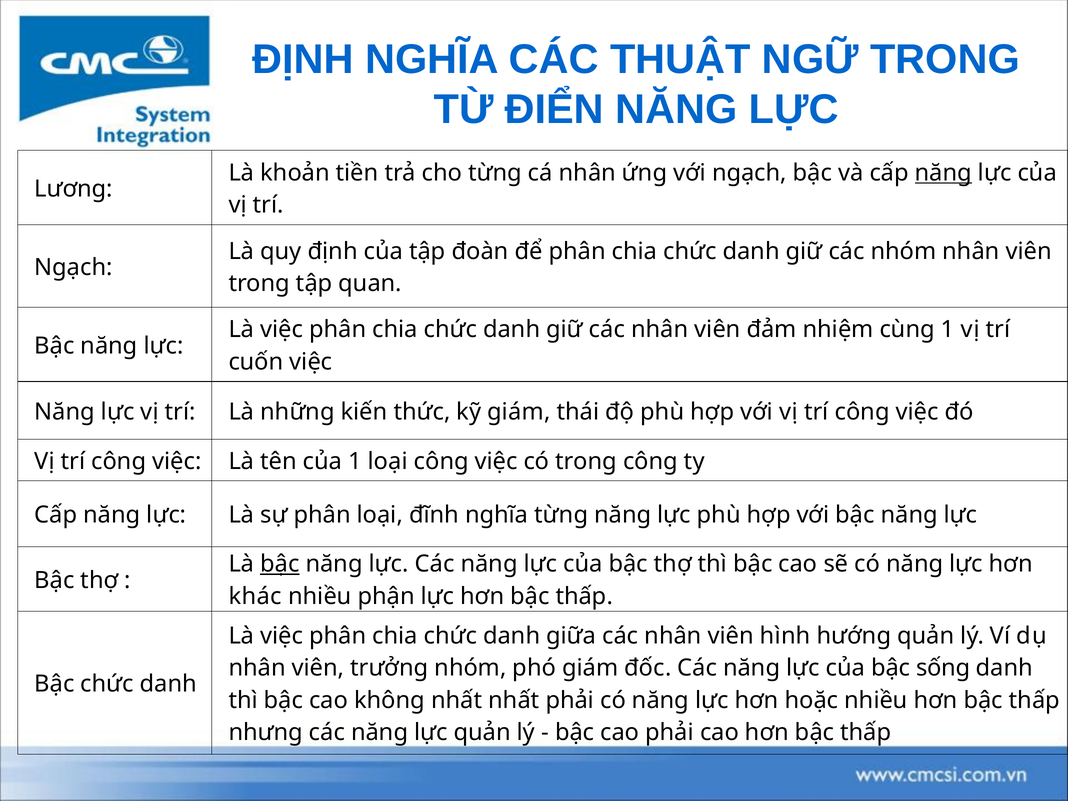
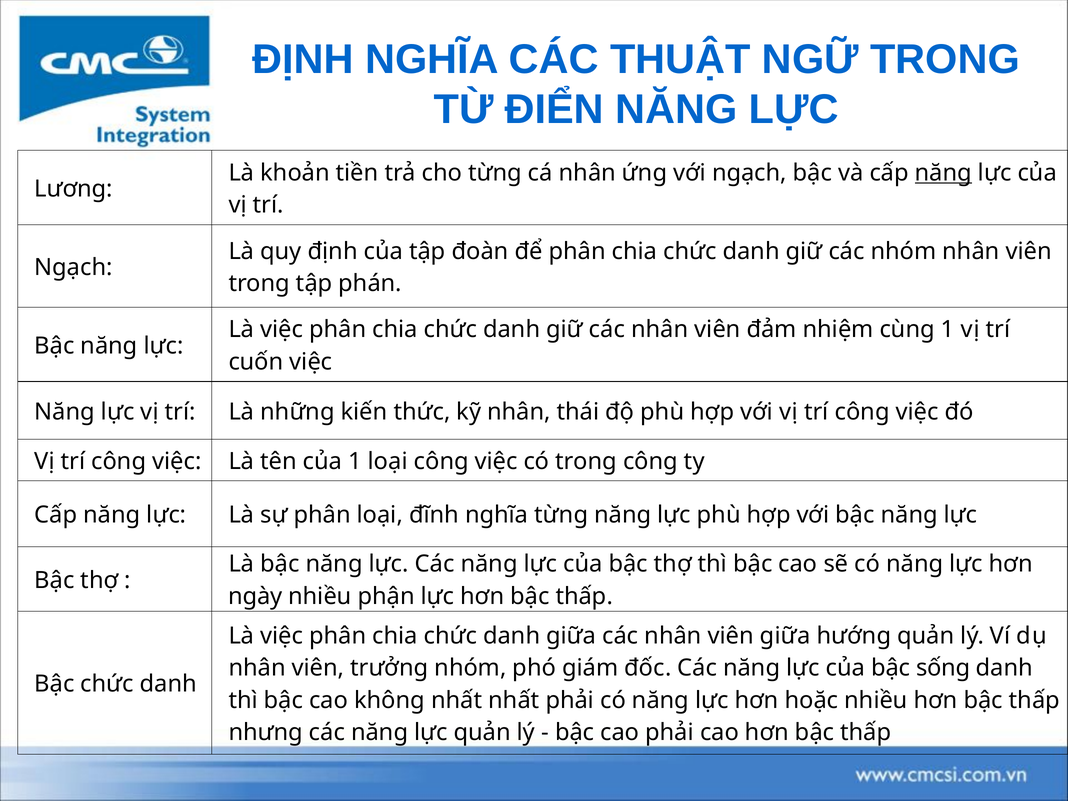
quan: quan -> phán (370, 283)
kỹ giám: giám -> nhân (519, 412)
bậc underline: present -> none (280, 564)
khác: khác -> ngày (255, 596)
viên hình: hình -> giữa (785, 636)
